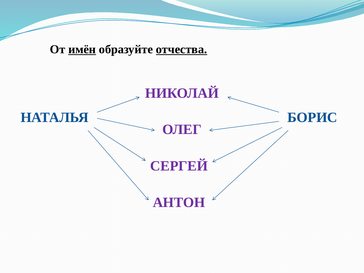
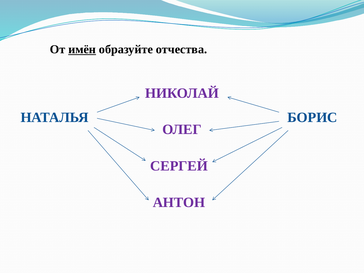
отчества underline: present -> none (182, 49)
